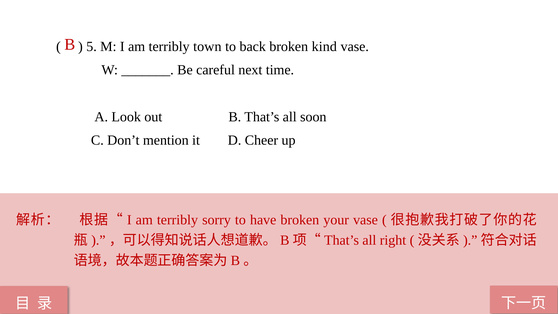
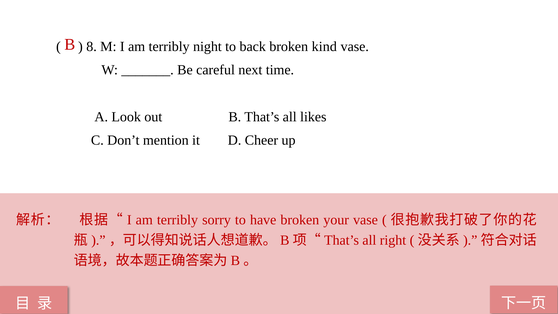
5: 5 -> 8 (92, 47)
town: town -> night (207, 47)
soon: soon -> likes (313, 117)
